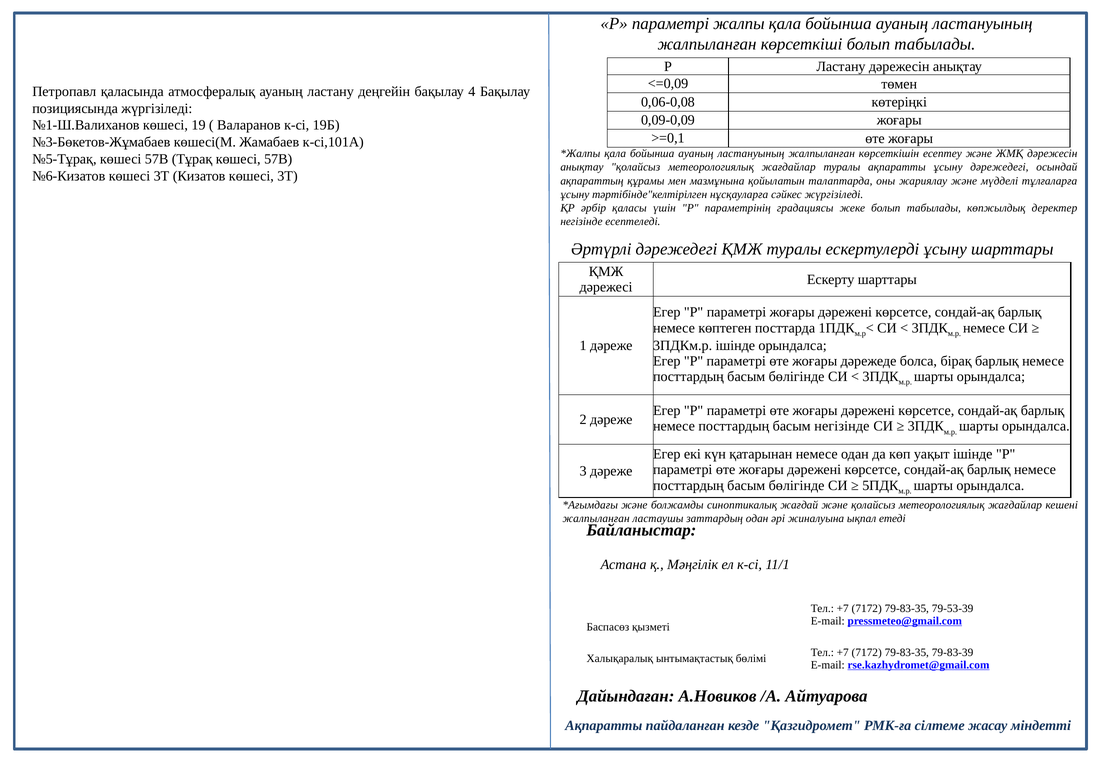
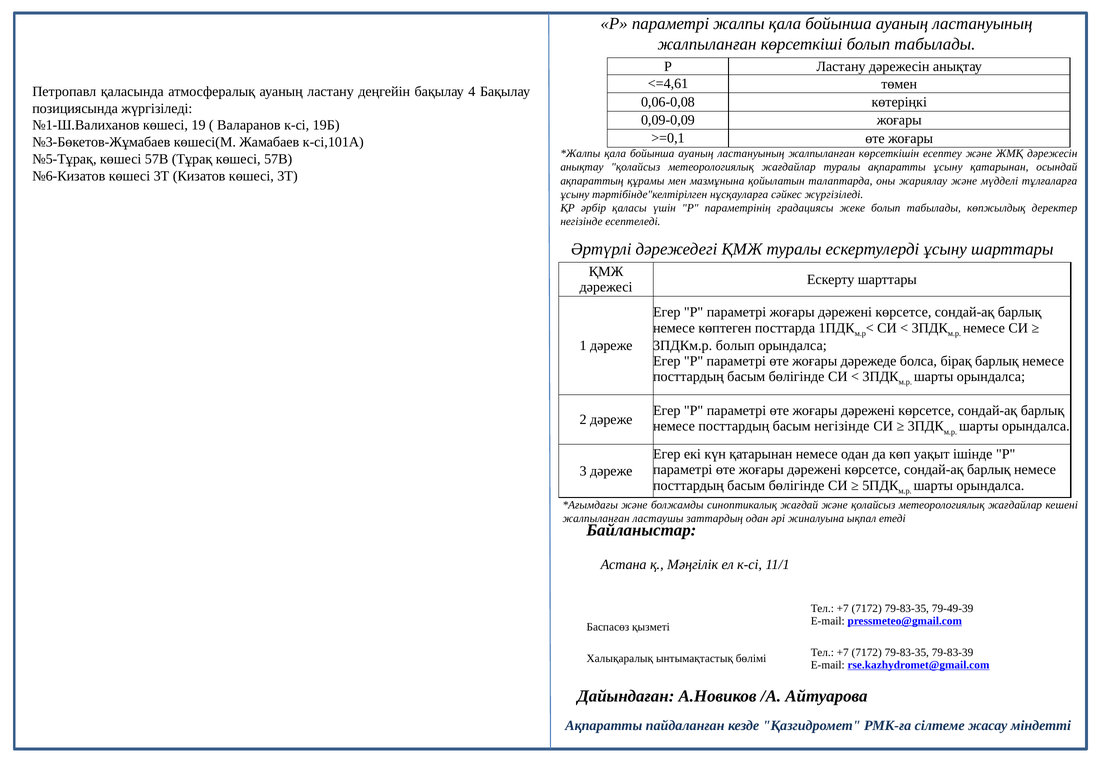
<=0,09: <=0,09 -> <=4,61 (668, 84)
ұсыну дәрежедегі: дәрежедегі -> қатарынан (999, 167)
3ПДКм.р ішінде: ішінде -> болып (735, 346)
79-53-39: 79-53-39 -> 79-49-39 (953, 608)
